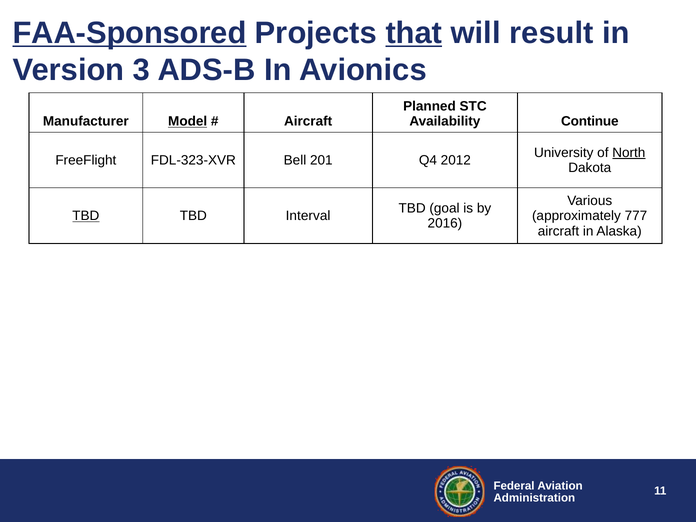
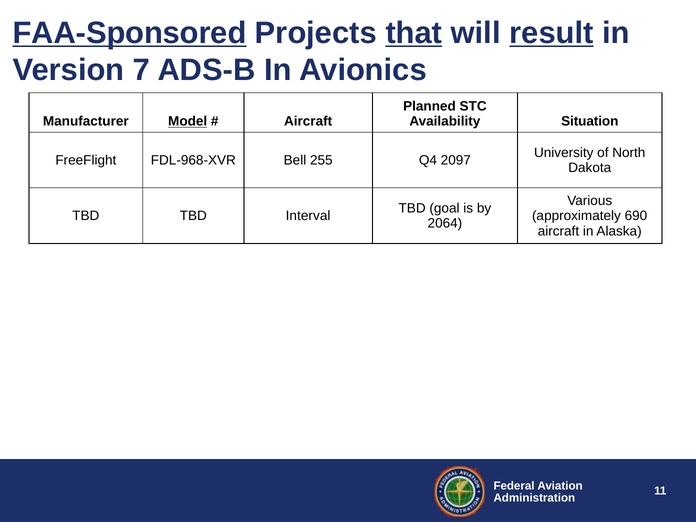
result underline: none -> present (551, 33)
3: 3 -> 7 (142, 70)
Continue: Continue -> Situation (590, 121)
North underline: present -> none (629, 153)
FDL-323-XVR: FDL-323-XVR -> FDL-968-XVR (193, 160)
201: 201 -> 255 (321, 160)
2012: 2012 -> 2097 (456, 160)
TBD underline: present -> none (86, 216)
777: 777 -> 690 (636, 216)
2016: 2016 -> 2064 (445, 223)
